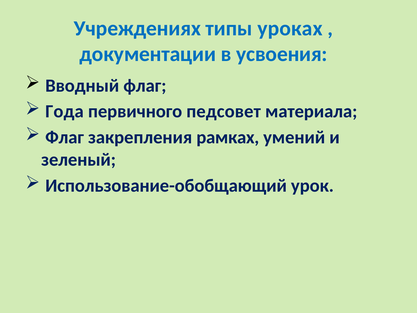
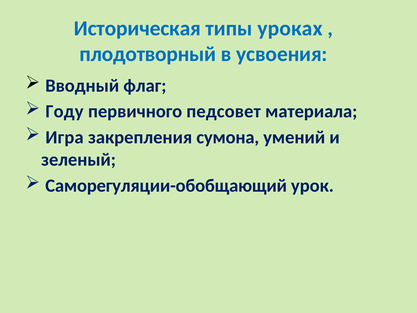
Учреждениях: Учреждениях -> Историческая (137, 28)
документации: документации -> плодотворный (148, 54)
Года: Года -> Году (64, 111)
Флаг: Флаг -> Игра (64, 137)
рамках: рамках -> сумона (228, 137)
Использование-обобщающий: Использование-обобщающий -> Саморегуляции-обобщающий (166, 186)
